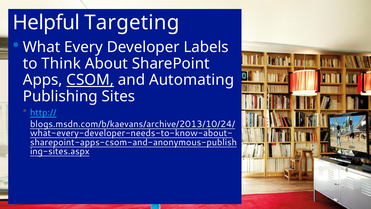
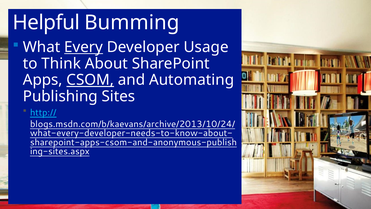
Targeting: Targeting -> Bumming (132, 23)
Every underline: none -> present (84, 47)
Labels: Labels -> Usage (206, 47)
